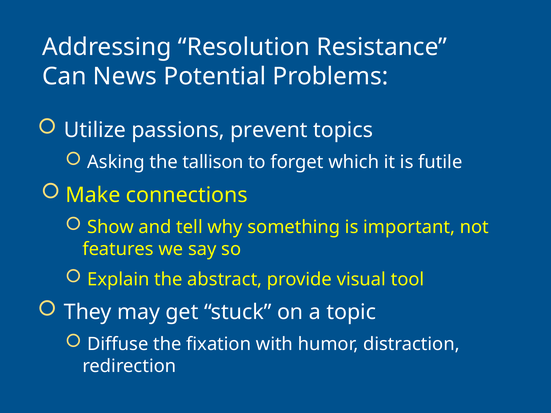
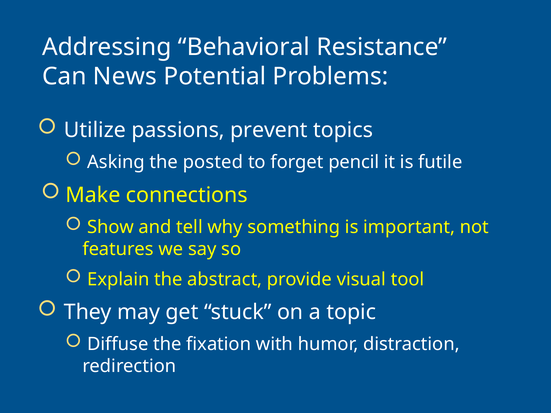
Resolution: Resolution -> Behavioral (244, 47)
tallison: tallison -> posted (213, 162)
which: which -> pencil (354, 162)
